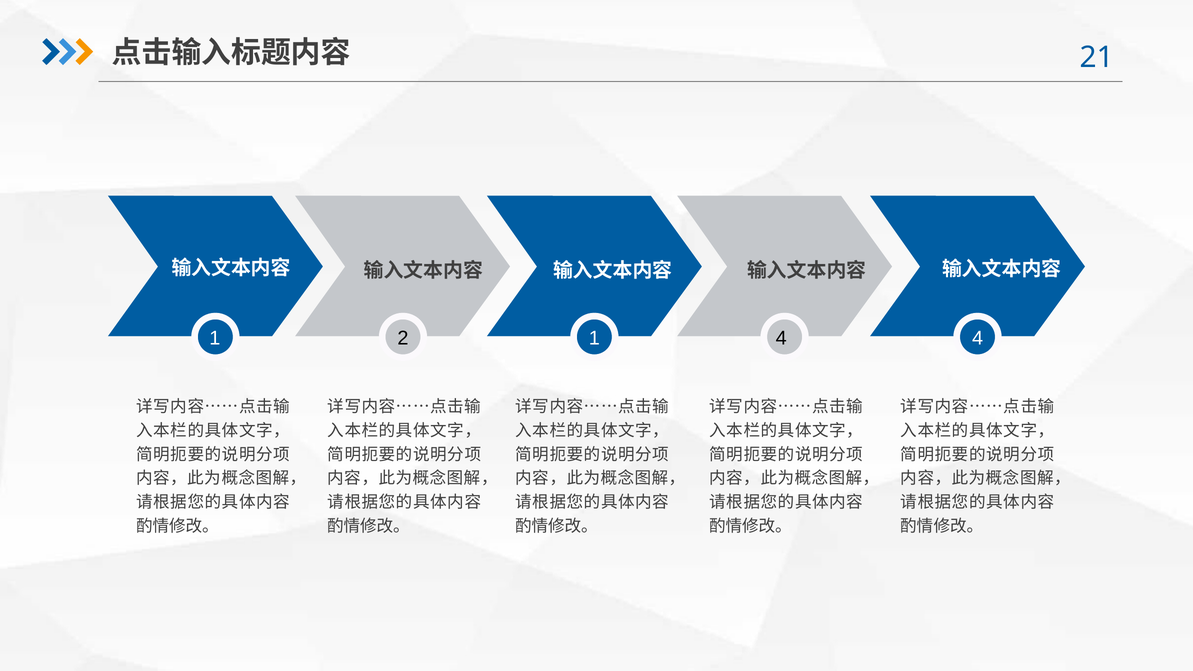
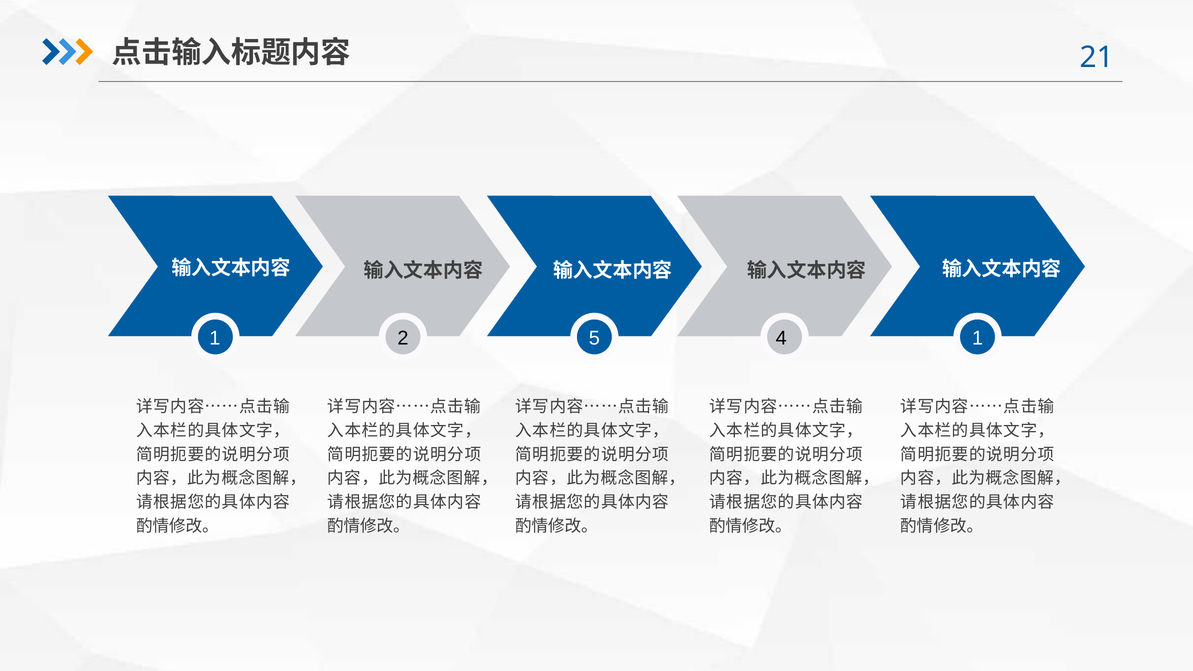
2 1: 1 -> 5 (594, 338)
4 4: 4 -> 1 (978, 338)
